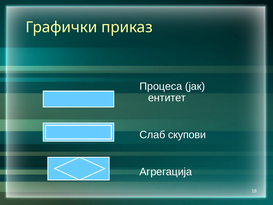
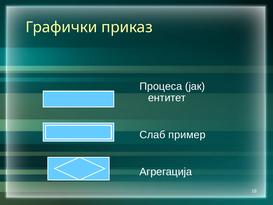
скупови: скупови -> пример (187, 135)
